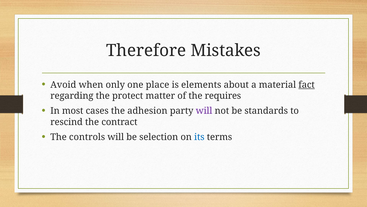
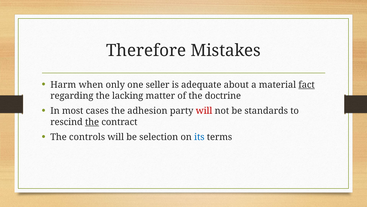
Avoid: Avoid -> Harm (63, 84)
place: place -> seller (158, 84)
elements: elements -> adequate (201, 84)
protect: protect -> lacking (128, 96)
requires: requires -> doctrine (223, 96)
will colour: purple -> red (204, 111)
the underline: none -> present (92, 122)
